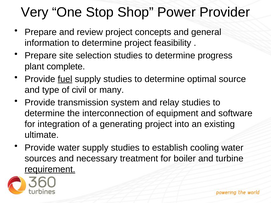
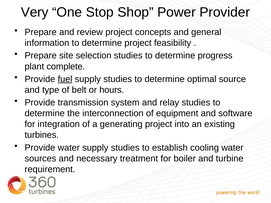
civil: civil -> belt (79, 90)
many: many -> hours (112, 90)
ultimate: ultimate -> turbines (42, 135)
requirement underline: present -> none (50, 169)
